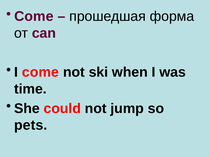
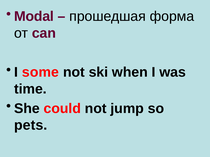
Come: Come -> Modal (34, 16)
I come: come -> some (40, 72)
